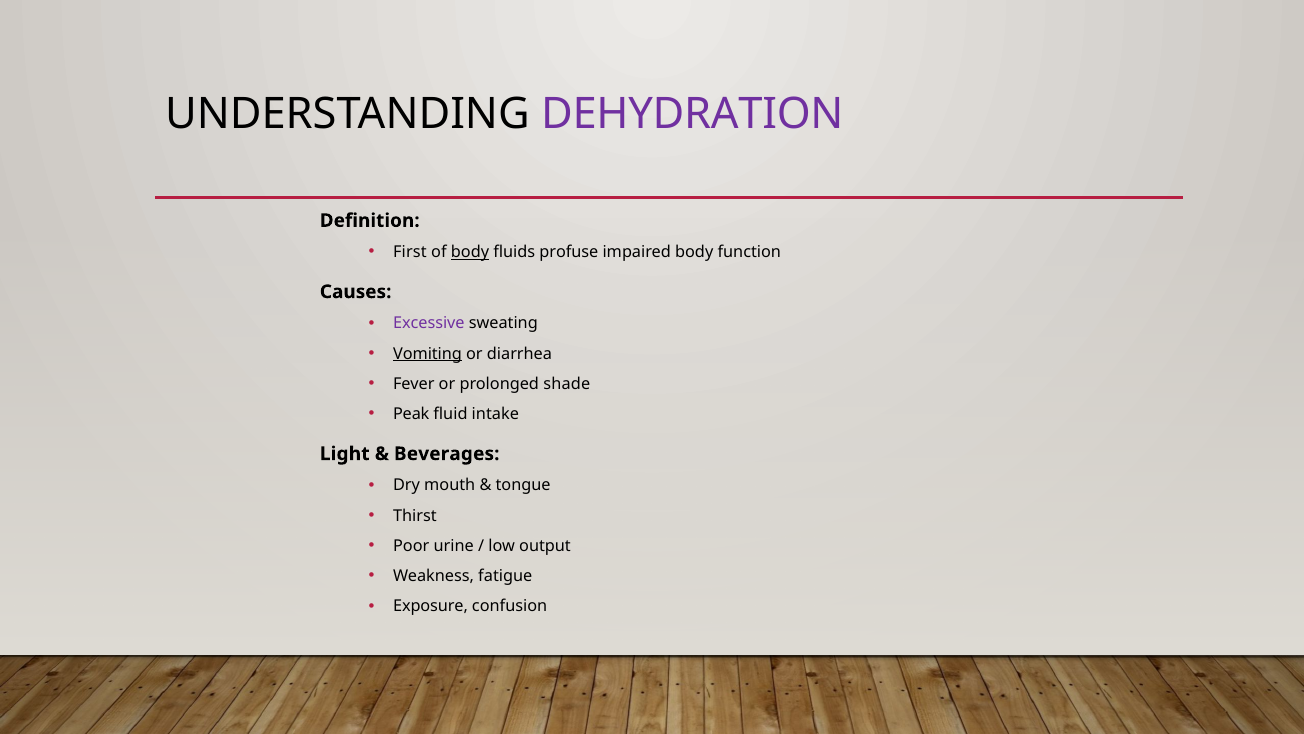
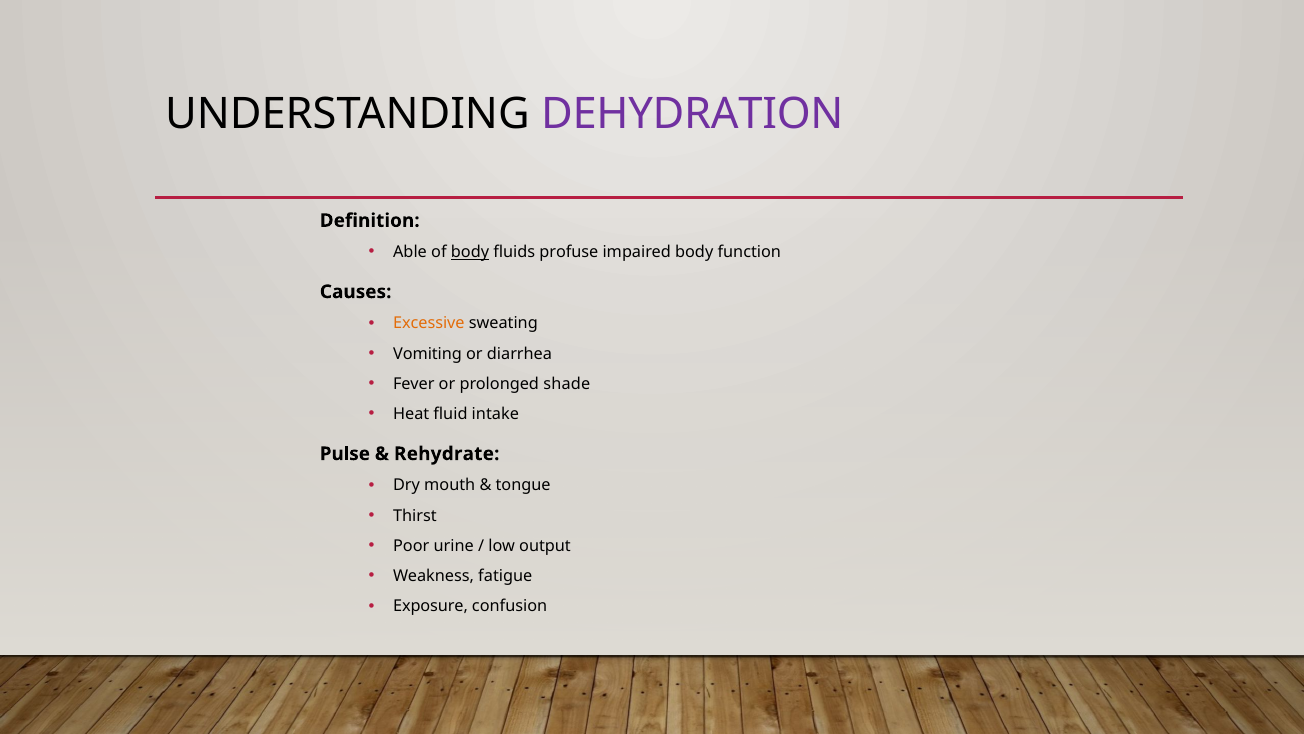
First: First -> Able (410, 252)
Excessive colour: purple -> orange (429, 323)
Vomiting underline: present -> none (427, 354)
Peak: Peak -> Heat (411, 414)
Light: Light -> Pulse (345, 453)
Beverages: Beverages -> Rehydrate (447, 453)
